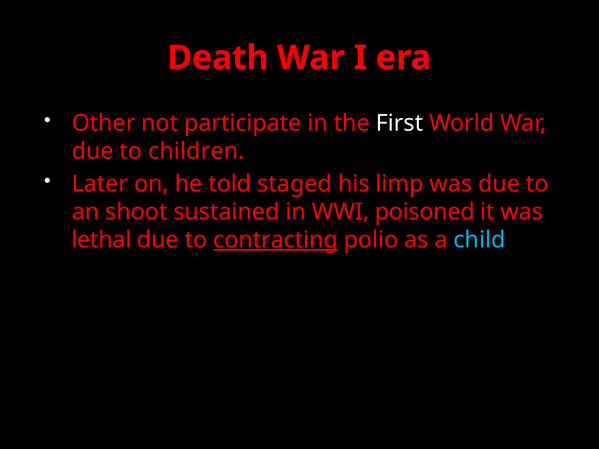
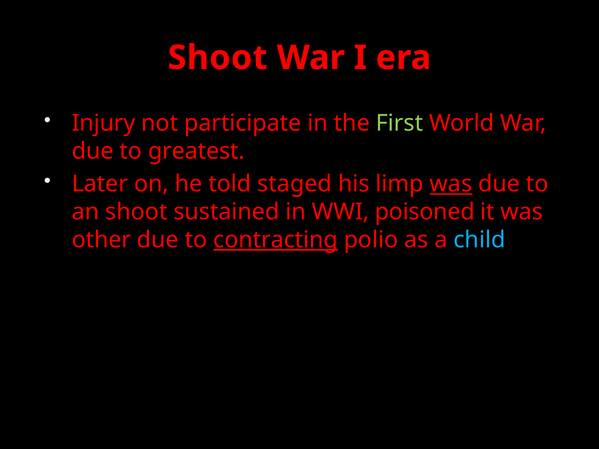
Death: Death -> Shoot (218, 58)
Other: Other -> Injury (104, 123)
First colour: white -> light green (399, 123)
children: children -> greatest (196, 151)
was underline: none -> present (451, 184)
lethal: lethal -> other (101, 240)
